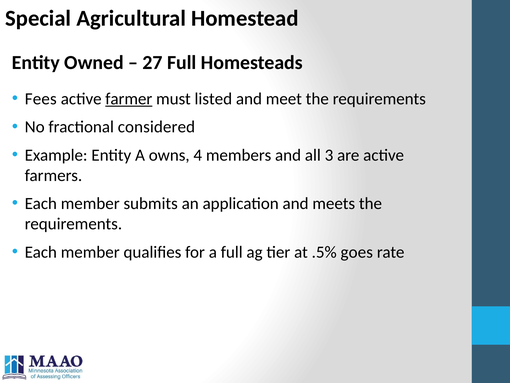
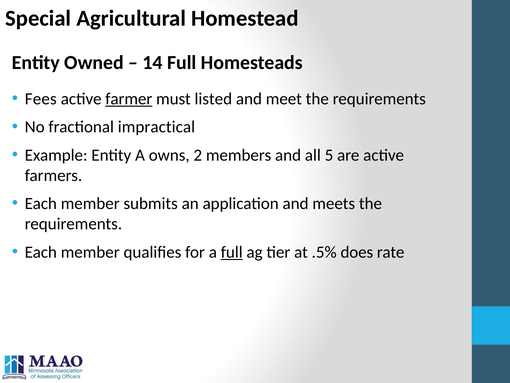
27: 27 -> 14 (152, 63)
considered: considered -> impractical (156, 127)
4: 4 -> 2 (198, 155)
3: 3 -> 5 (329, 155)
full underline: none -> present (232, 252)
goes: goes -> does (357, 252)
